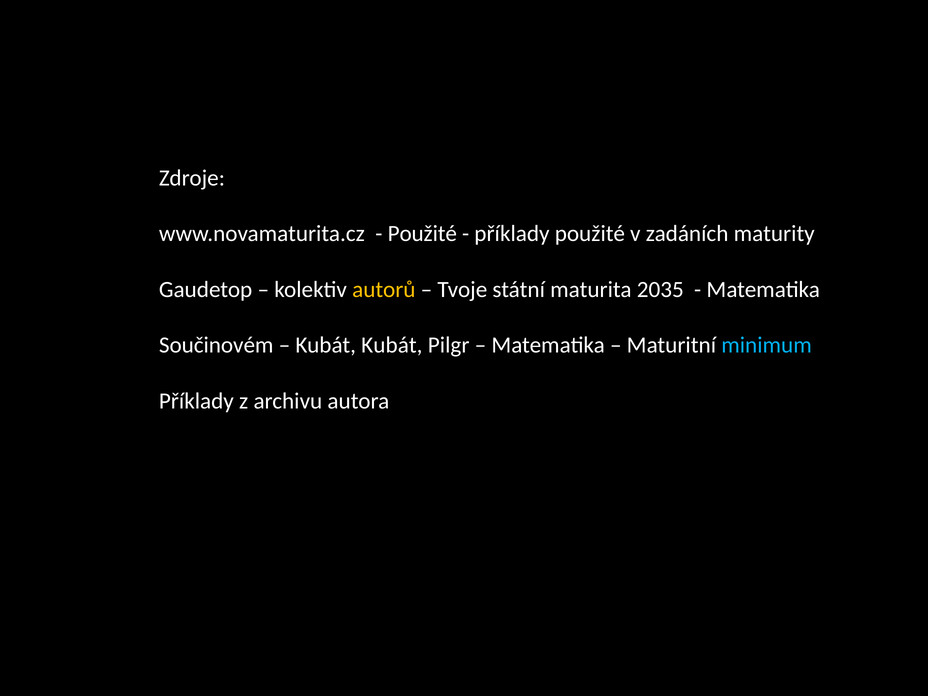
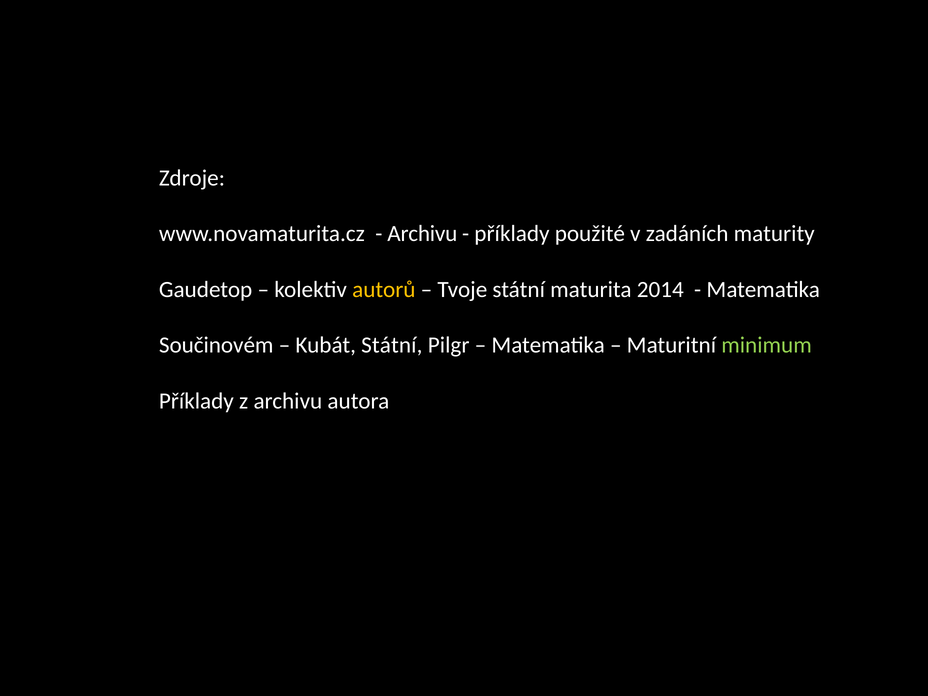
Použité: Použité -> Archivu (422, 234)
2035: 2035 -> 2014 (660, 289)
Kubát Kubát: Kubát -> Státní (392, 345)
minimum colour: light blue -> light green (767, 345)
